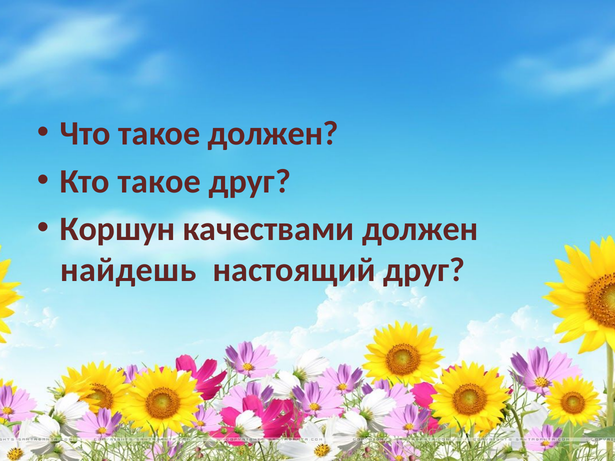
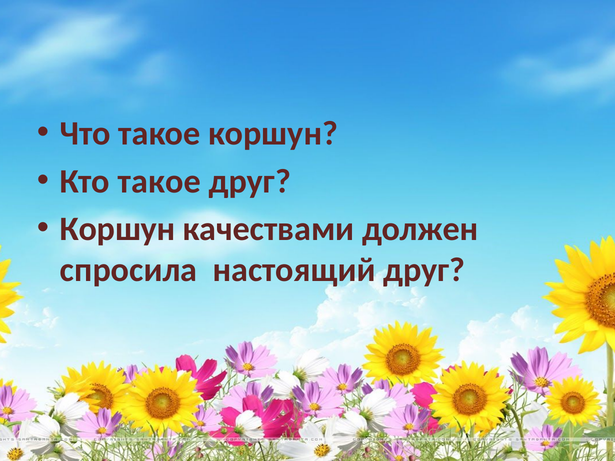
такое должен: должен -> коршун (273, 134)
найдешь: найдешь -> спросила (129, 270)
